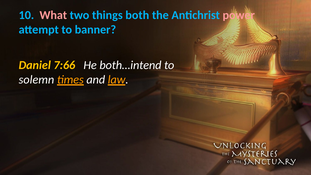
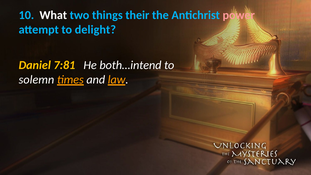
What colour: pink -> white (53, 15)
both: both -> their (137, 15)
banner: banner -> delight (95, 30)
7:66: 7:66 -> 7:81 (64, 65)
